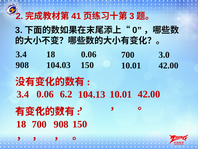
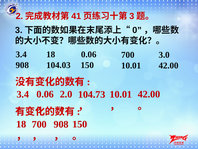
6.2: 6.2 -> 2.0 (66, 94)
104.13: 104.13 -> 104.73 (92, 94)
